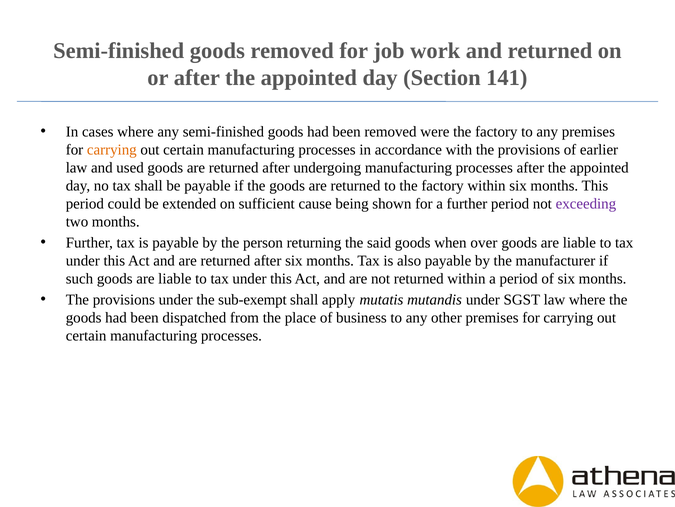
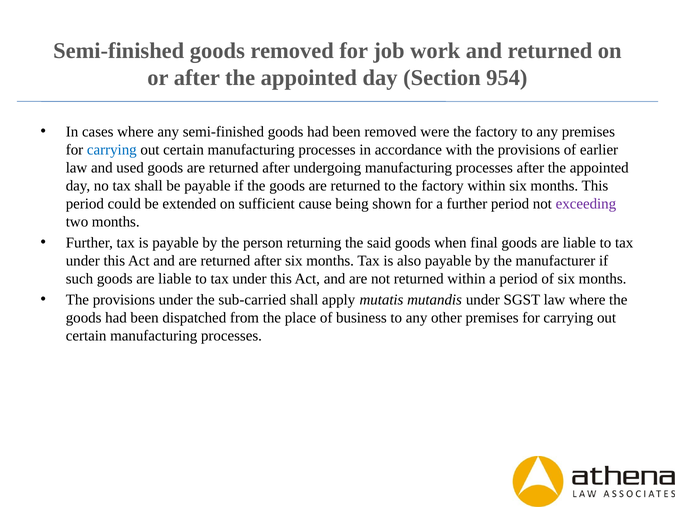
141: 141 -> 954 (507, 78)
carrying colour: orange -> blue (112, 149)
over: over -> final (484, 242)
sub-exempt: sub-exempt -> sub-carried (252, 299)
